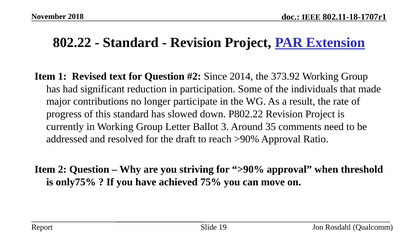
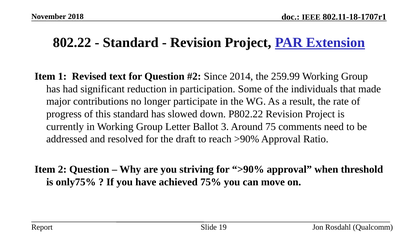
373.92: 373.92 -> 259.99 (285, 77)
35: 35 -> 75 (271, 127)
